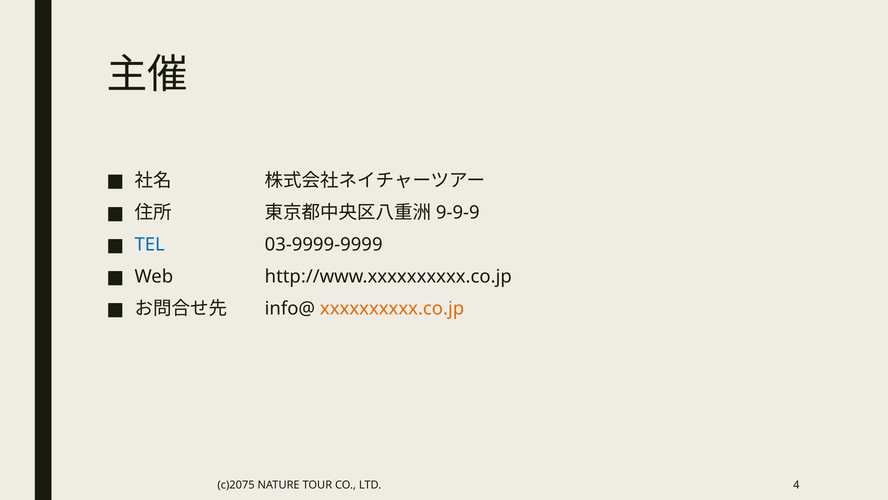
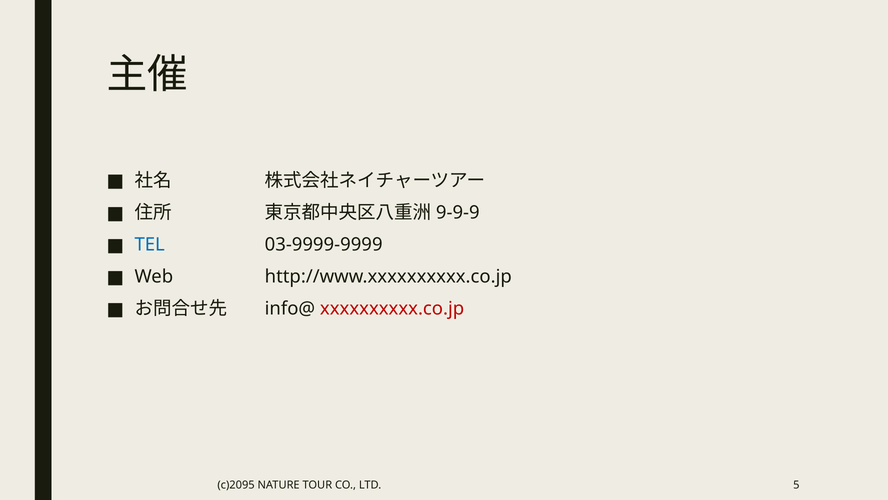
xxxxxxxxxx.co.jp colour: orange -> red (392, 308)
c)2075: c)2075 -> c)2095 (236, 485)
4: 4 -> 5 (796, 485)
